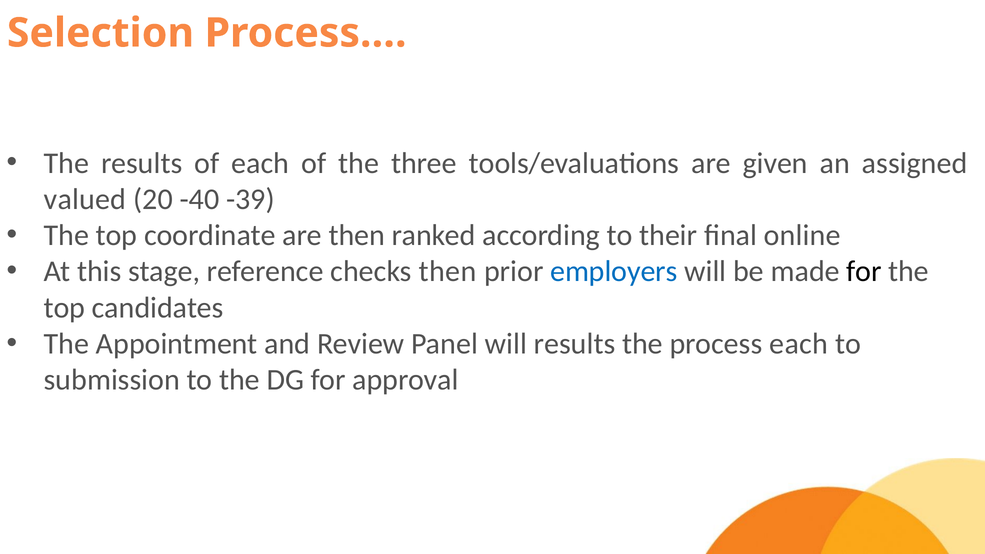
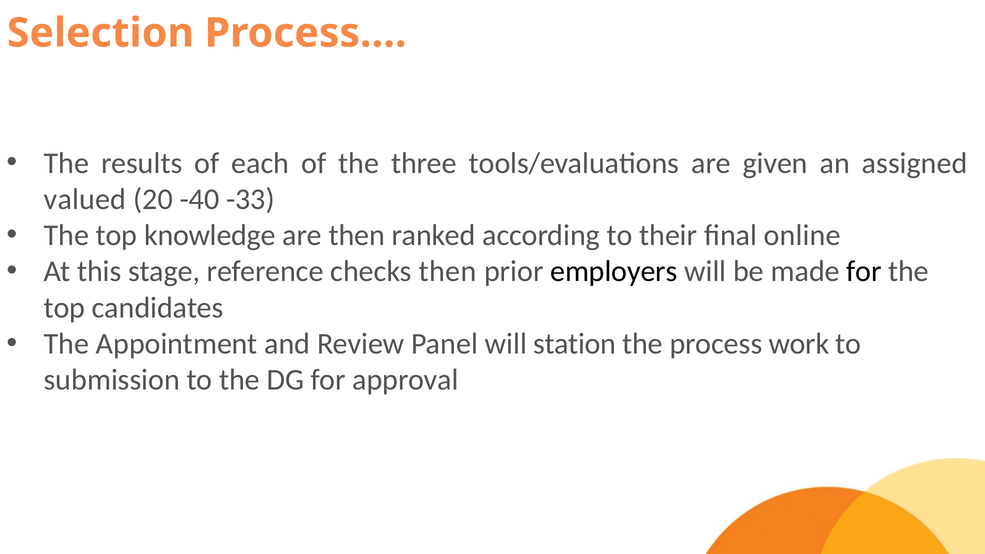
-39: -39 -> -33 (250, 199)
coordinate: coordinate -> knowledge (210, 235)
employers colour: blue -> black (614, 272)
will results: results -> station (575, 344)
process each: each -> work (799, 344)
